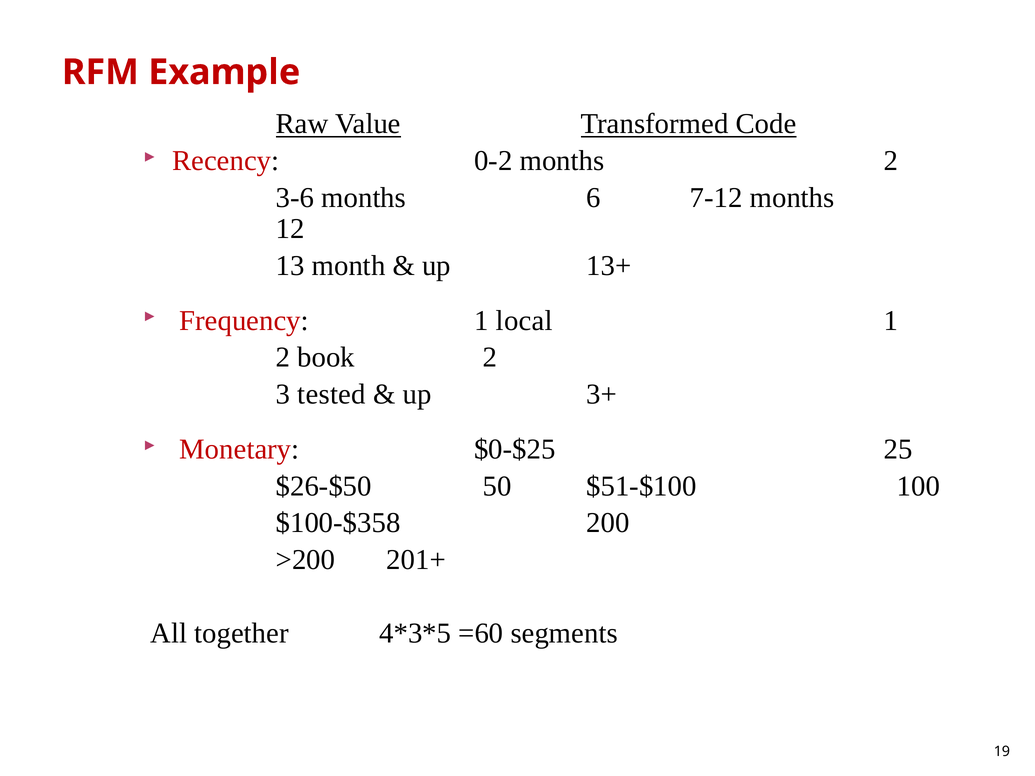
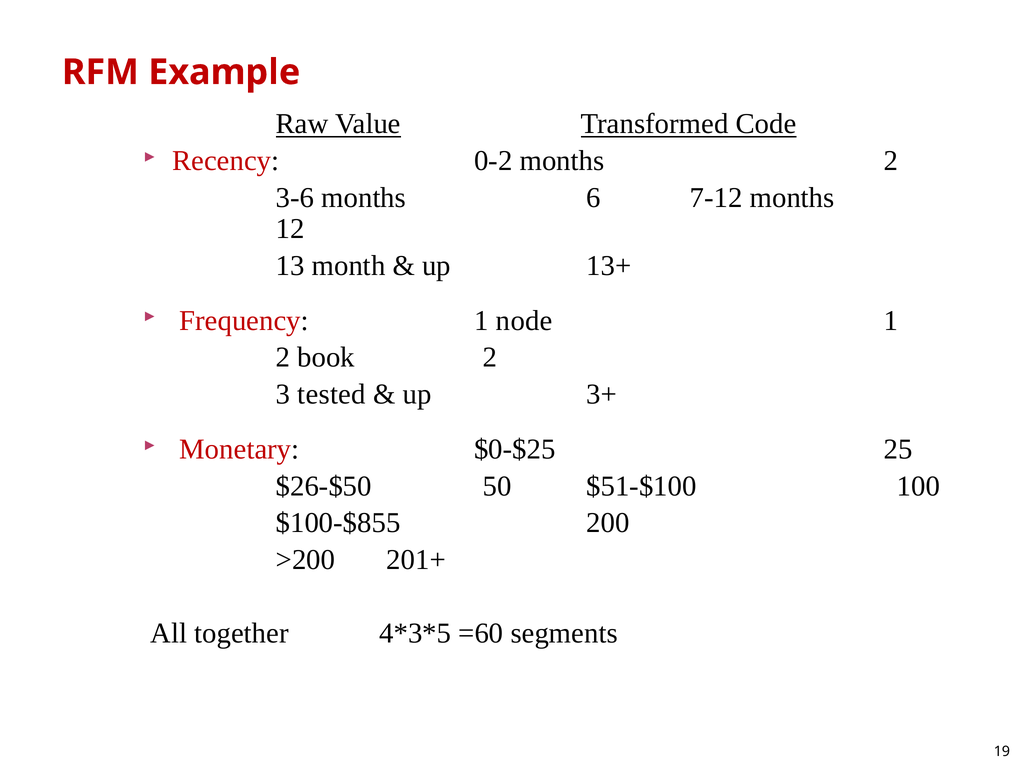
local: local -> node (524, 321)
$100-$358: $100-$358 -> $100-$855 (338, 523)
